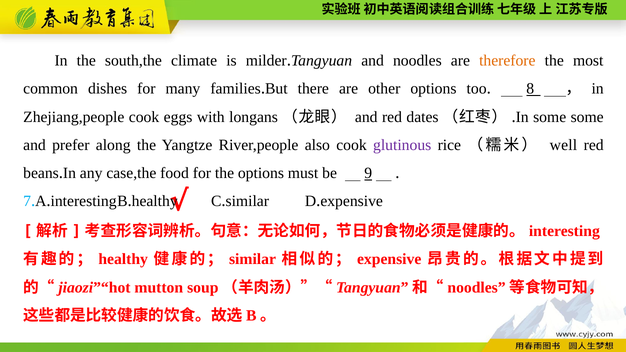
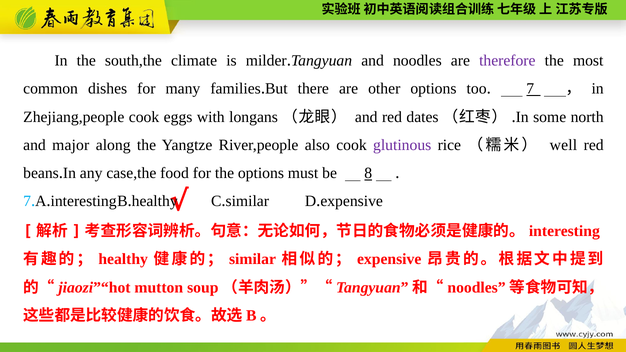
therefore colour: orange -> purple (507, 61)
8: 8 -> 7 (530, 89)
some some: some -> north (587, 117)
prefer: prefer -> major (71, 145)
9: 9 -> 8 (368, 173)
